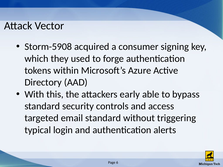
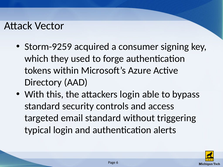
Storm-5908: Storm-5908 -> Storm-9259 (48, 47)
attackers early: early -> login (130, 94)
